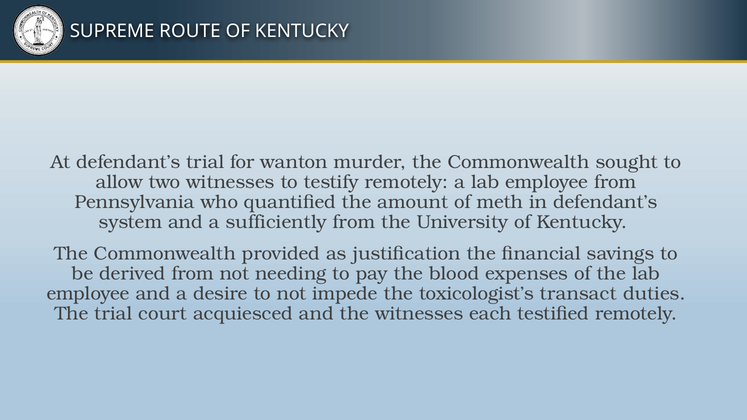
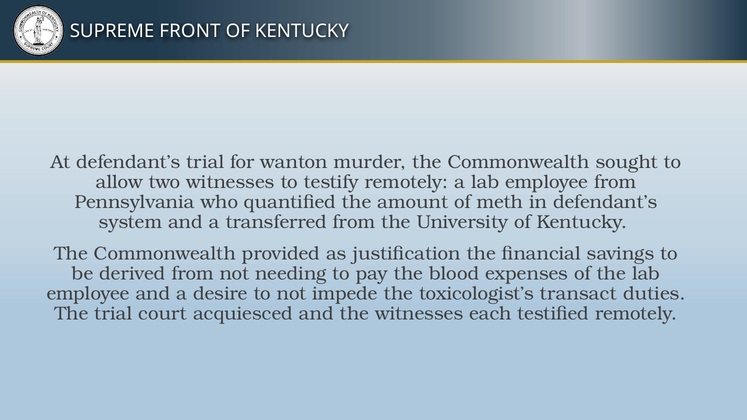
ROUTE: ROUTE -> FRONT (190, 31)
sufficiently: sufficiently -> transferred (276, 222)
